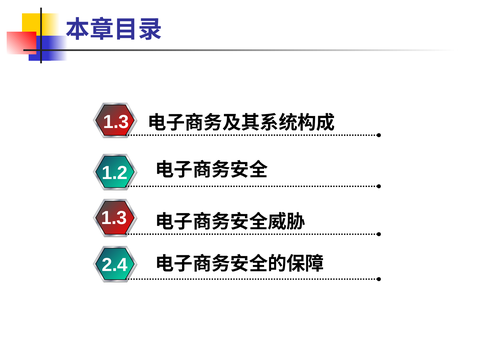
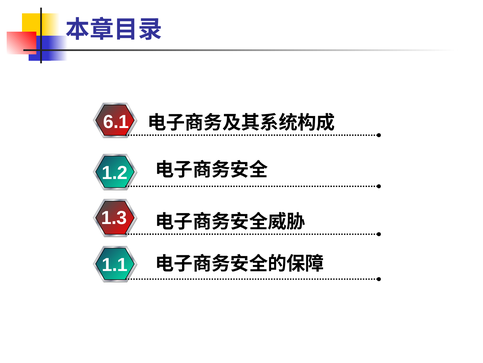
1.3: 1.3 -> 6.1 (116, 122)
2.4: 2.4 -> 1.1 (115, 265)
